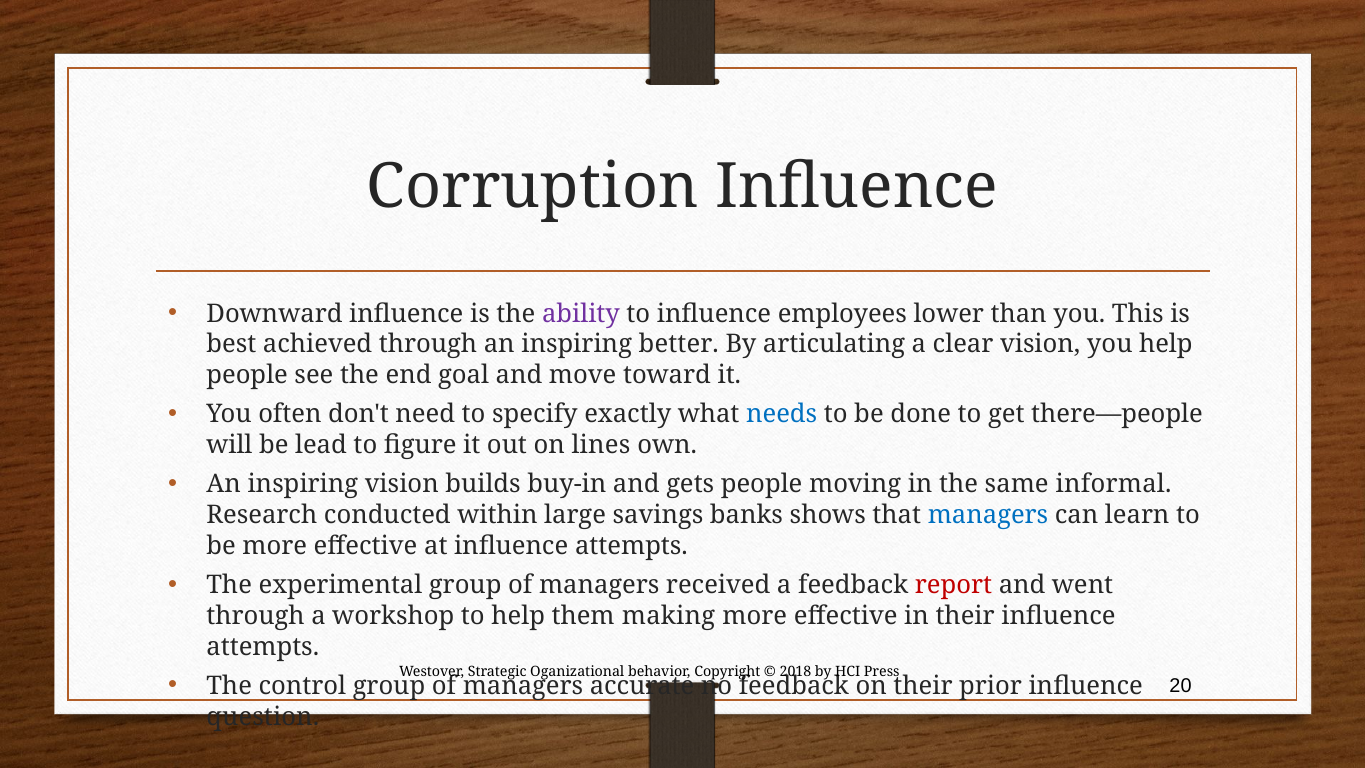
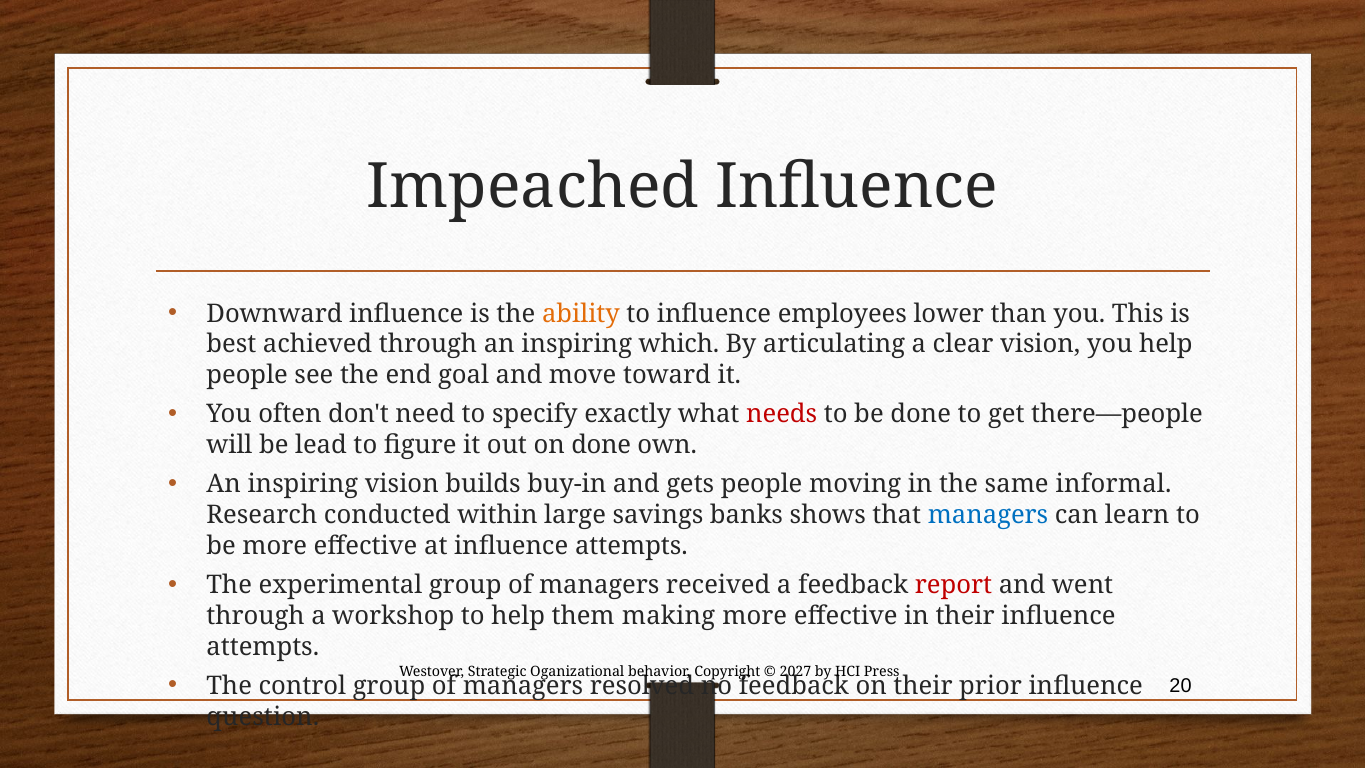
Corruption: Corruption -> Impeached (533, 187)
ability colour: purple -> orange (581, 314)
better: better -> which (679, 344)
needs colour: blue -> red (782, 414)
on lines: lines -> done (601, 445)
2018: 2018 -> 2027 (795, 671)
accurate: accurate -> resolved (642, 686)
